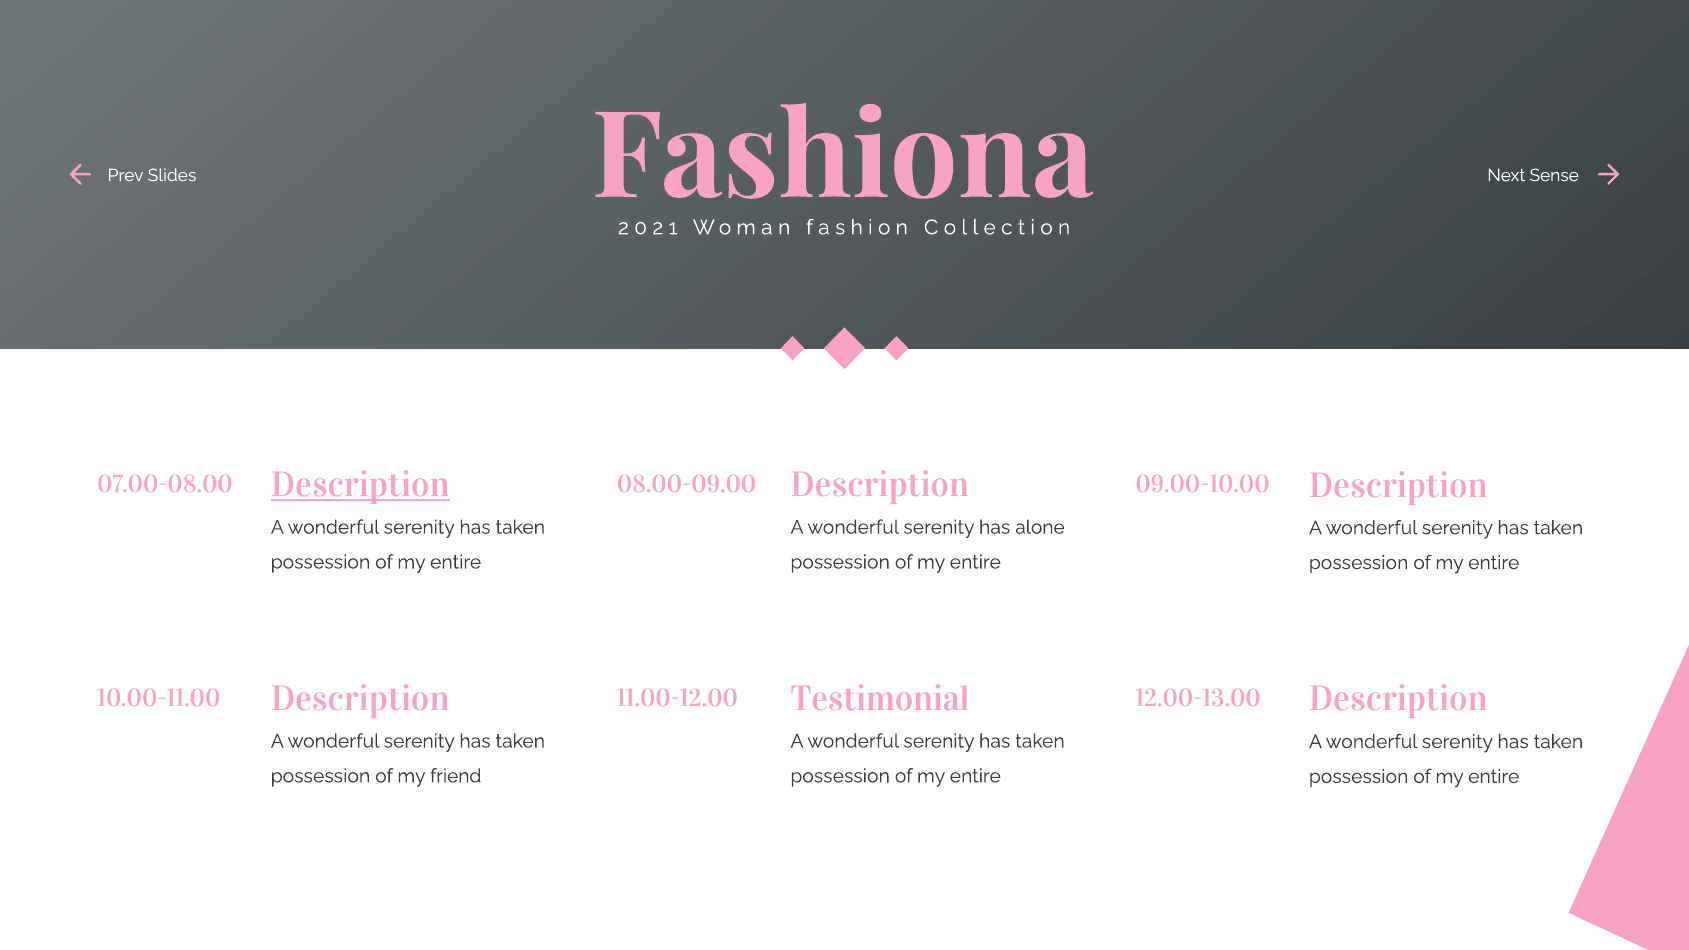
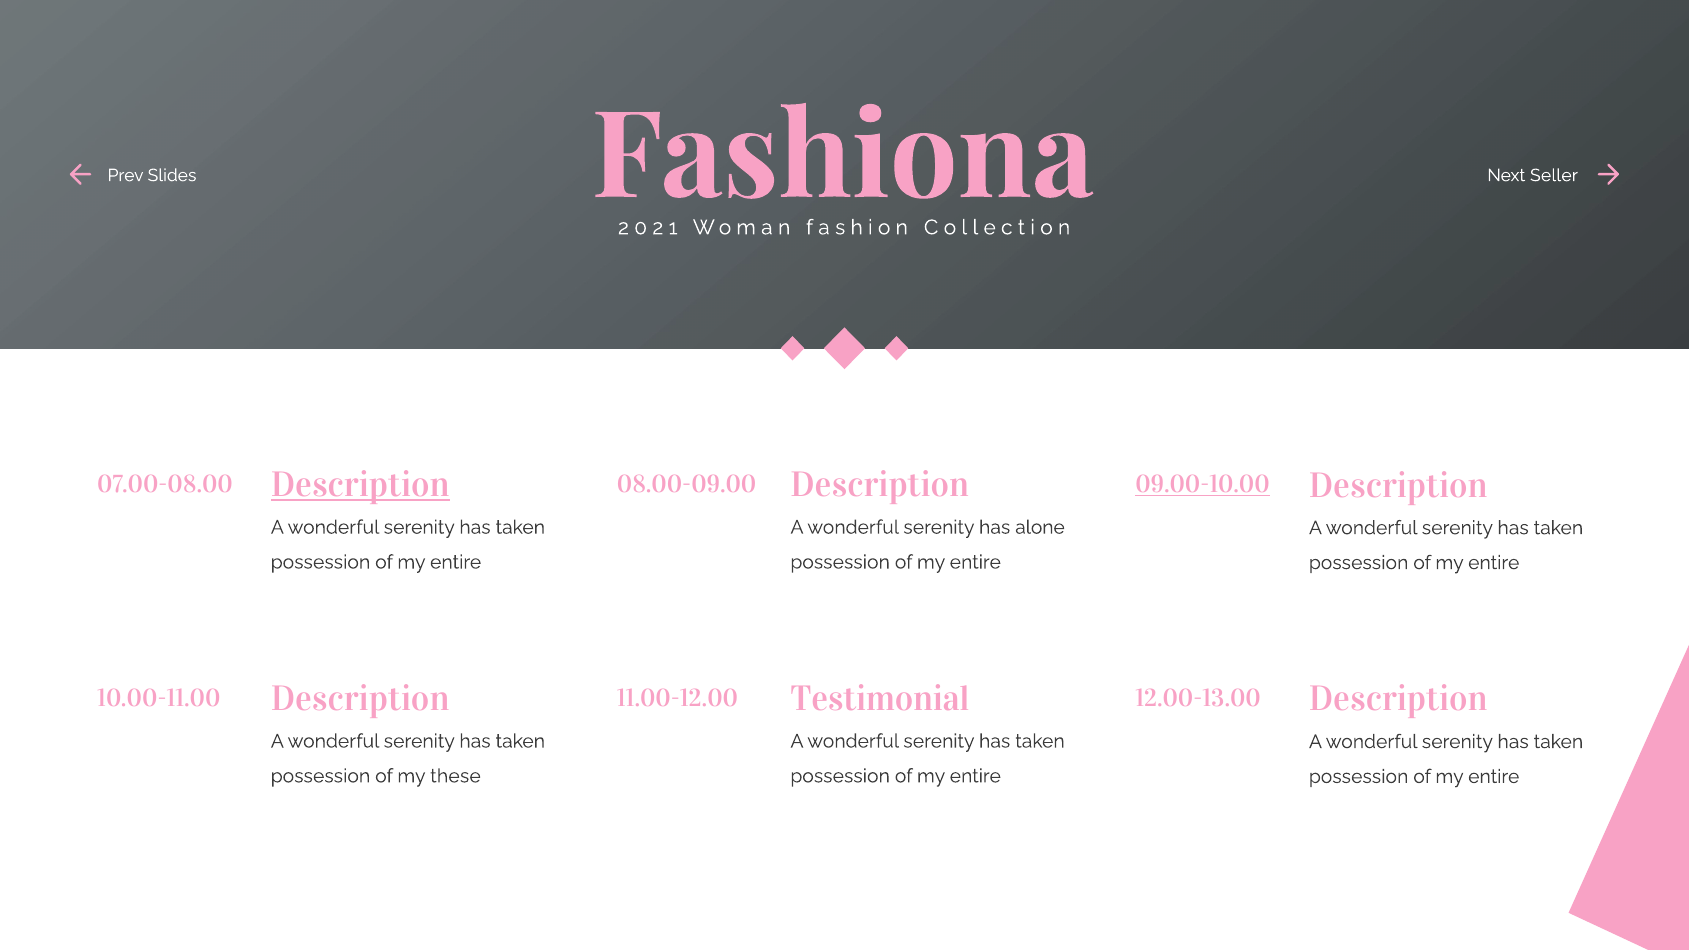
Sense: Sense -> Seller (1554, 175)
09.00-10.00 underline: none -> present (1203, 485)
friend: friend -> these (456, 776)
